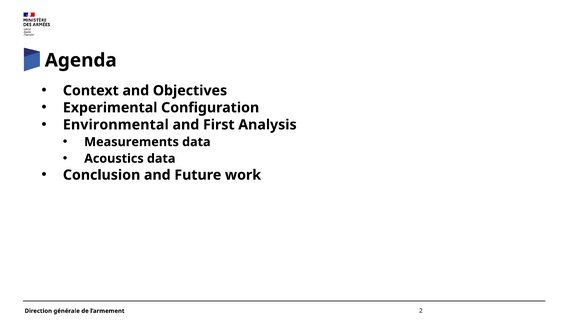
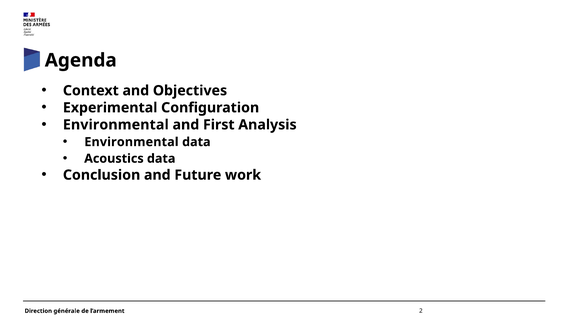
Measurements: Measurements -> Environmental (131, 142)
